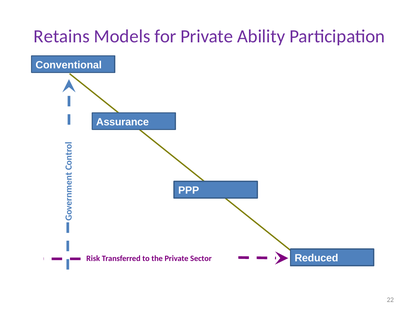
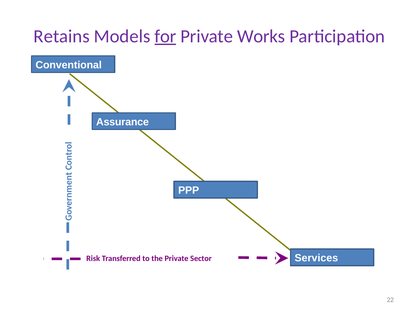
for underline: none -> present (165, 36)
Ability: Ability -> Works (261, 36)
Reduced: Reduced -> Services (316, 258)
